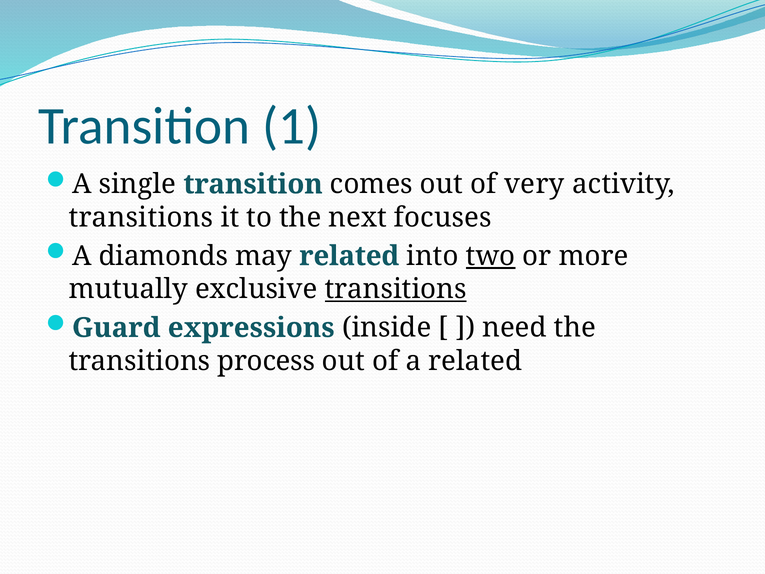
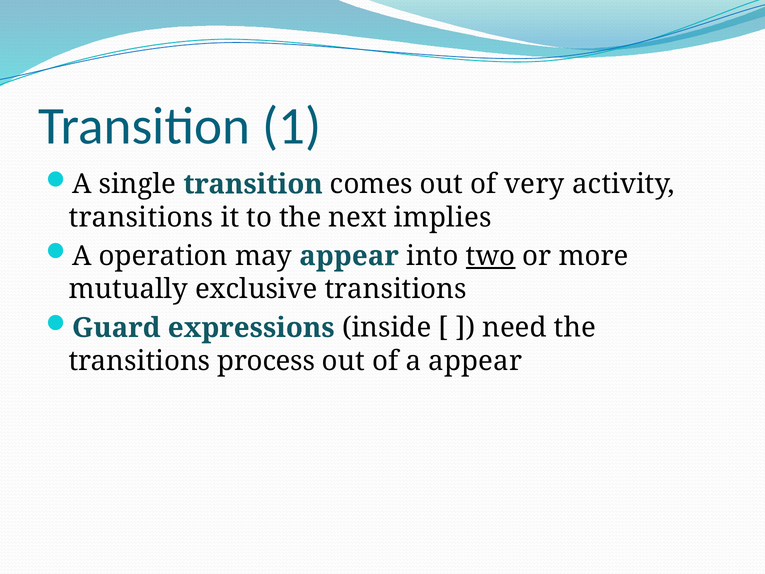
focuses: focuses -> implies (443, 217)
diamonds: diamonds -> operation (163, 256)
may related: related -> appear (349, 256)
transitions underline: present -> none (396, 289)
a related: related -> appear (475, 361)
